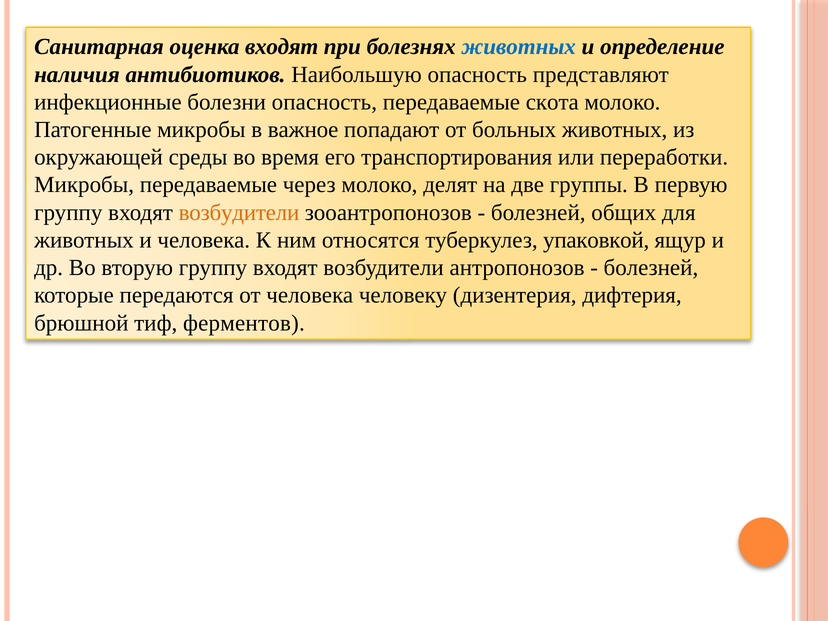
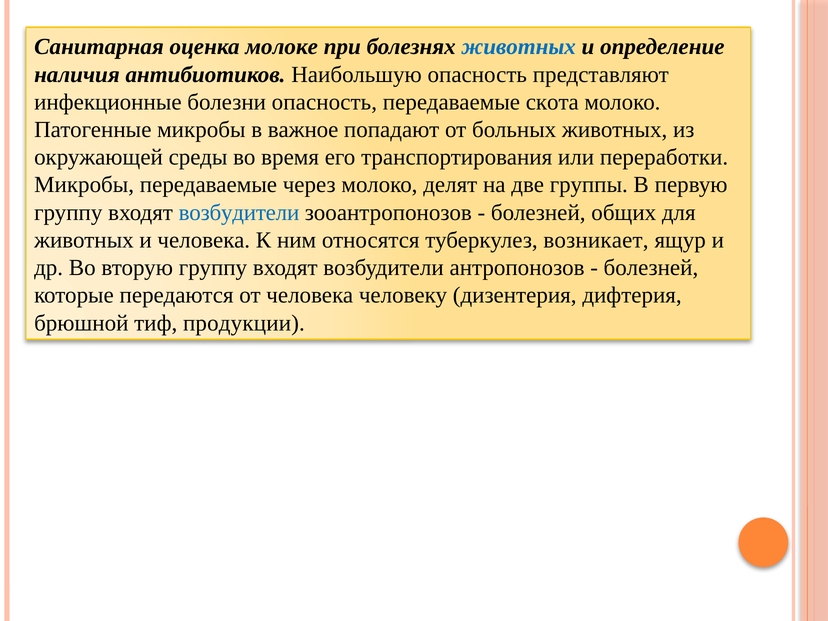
оценка входят: входят -> молоке (282, 47)
возбудители colour: orange -> blue (239, 213)
упаковкой: упаковкой -> возникает (596, 240)
ферментов: ферментов -> продукции (244, 323)
